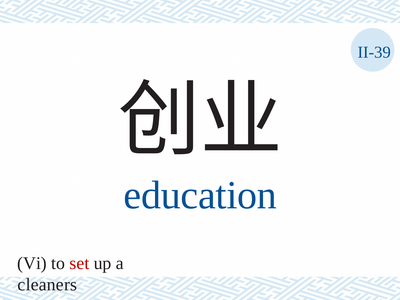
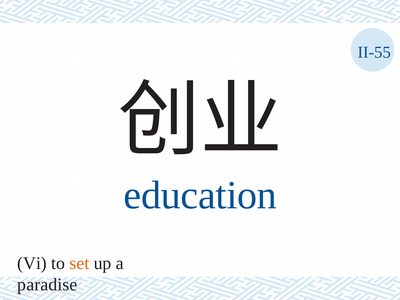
II-39: II-39 -> II-55 (374, 52)
set colour: red -> orange (79, 263)
cleaners: cleaners -> paradise (47, 285)
